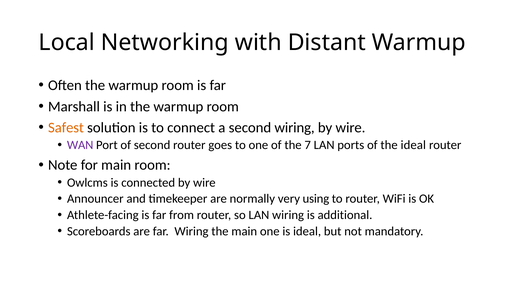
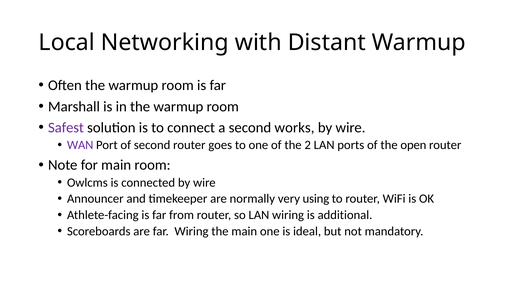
Safest colour: orange -> purple (66, 128)
second wiring: wiring -> works (294, 128)
7: 7 -> 2 (308, 145)
the ideal: ideal -> open (413, 145)
